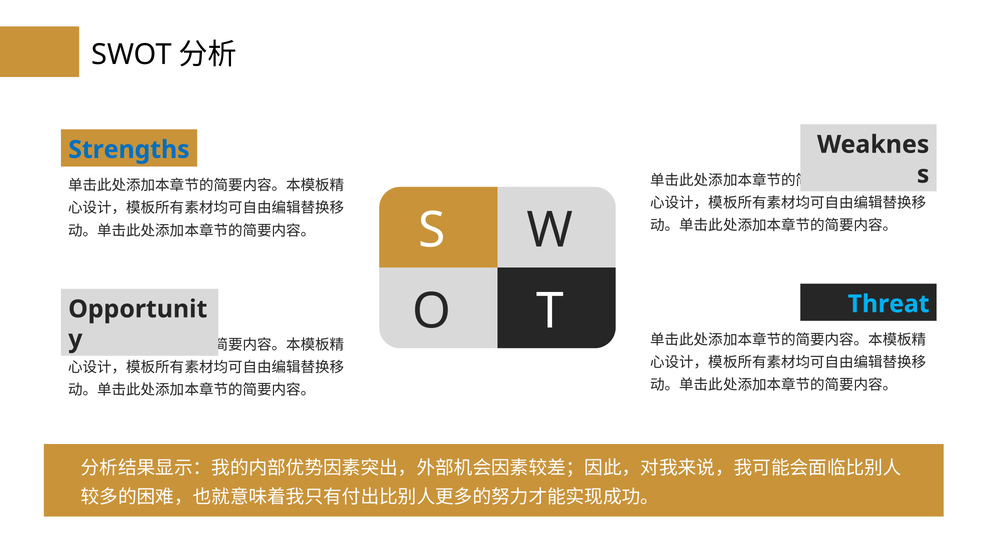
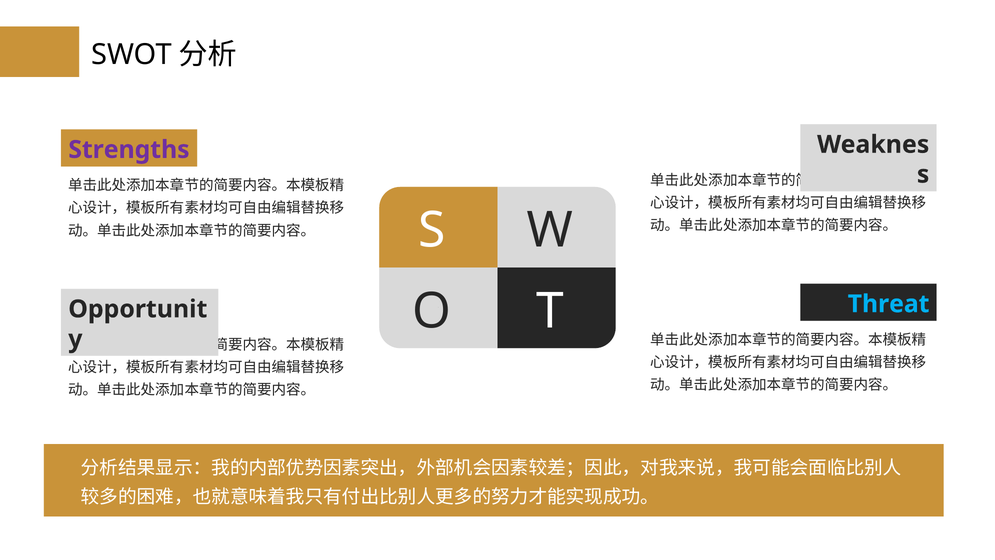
Strengths colour: blue -> purple (129, 150)
